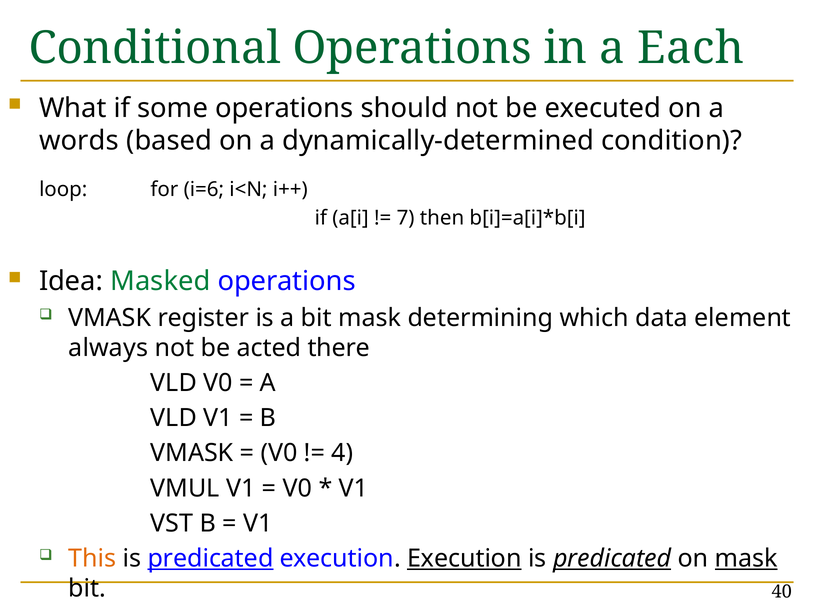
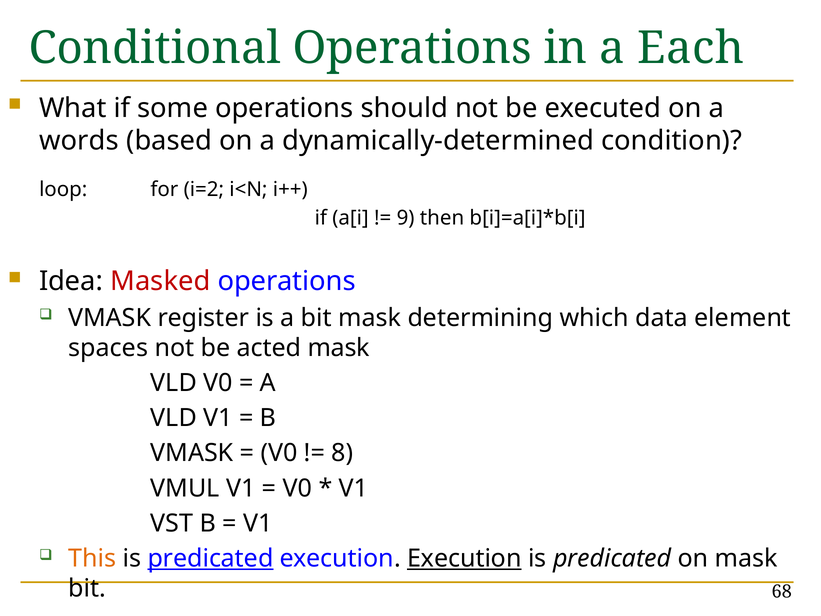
i=6: i=6 -> i=2 (204, 189)
7: 7 -> 9 (406, 218)
Masked colour: green -> red (160, 281)
always: always -> spaces (108, 348)
acted there: there -> mask (339, 348)
4: 4 -> 8 (342, 453)
predicated underline: present -> none (612, 558)
mask underline: present -> none (746, 558)
40: 40 -> 68 (782, 592)
